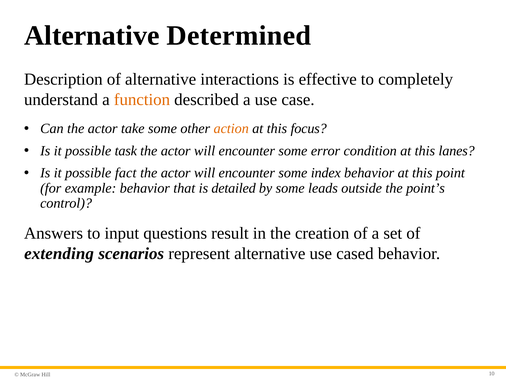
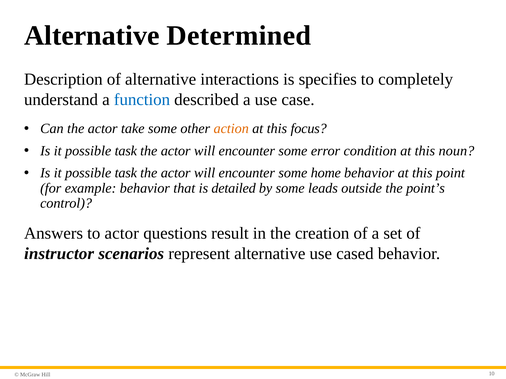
effective: effective -> specifies (328, 79)
function colour: orange -> blue (142, 100)
lanes: lanes -> noun (456, 151)
fact: fact -> task (126, 173)
index: index -> home (326, 173)
to input: input -> actor (122, 234)
extending: extending -> instructor (59, 254)
